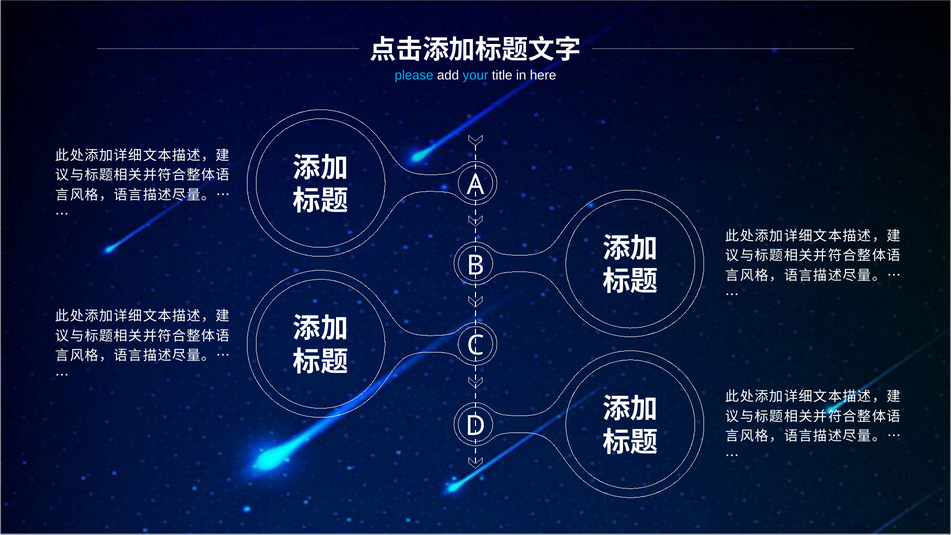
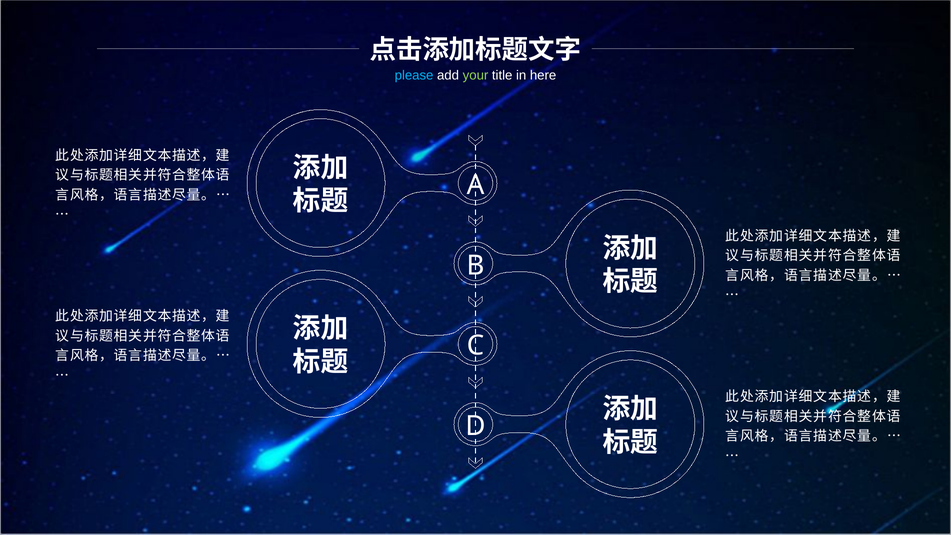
your colour: light blue -> light green (476, 75)
